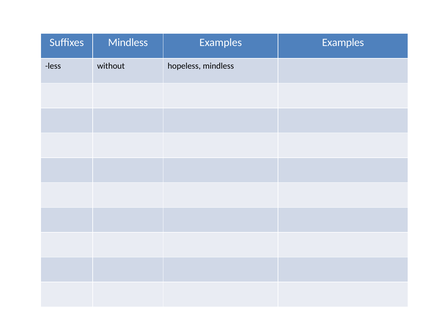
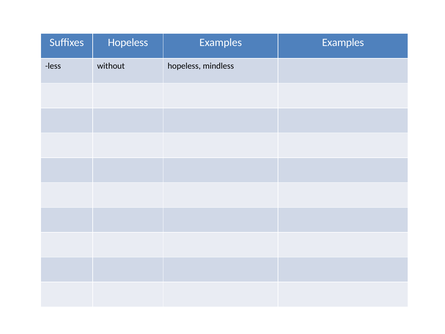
Suffixes Mindless: Mindless -> Hopeless (128, 43)
